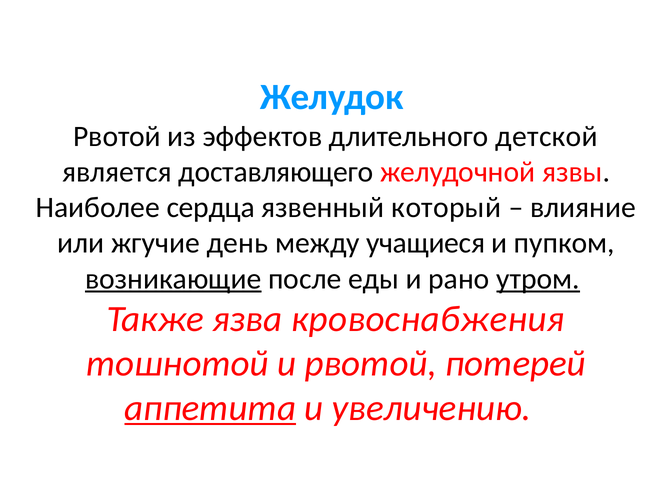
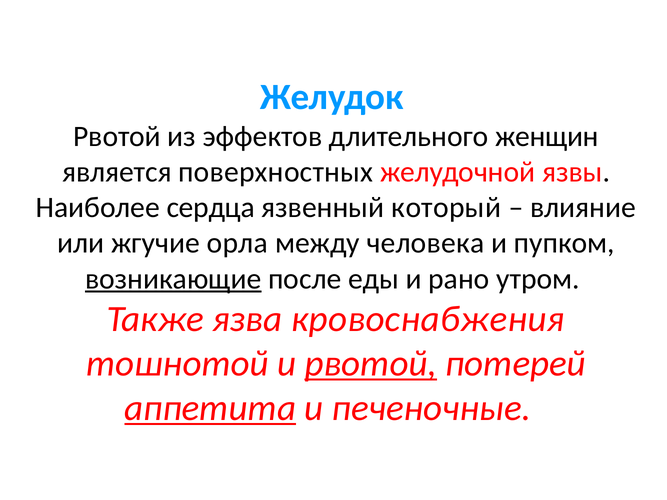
детской: детской -> женщин (547, 137)
доставляющего: доставляющего -> поверхностных (276, 172)
день: день -> орла (237, 243)
учащиеся: учащиеся -> человека (425, 243)
утром underline: present -> none (538, 279)
рвотой underline: none -> present (371, 364)
увеличению: увеличению -> печеночные (431, 408)
